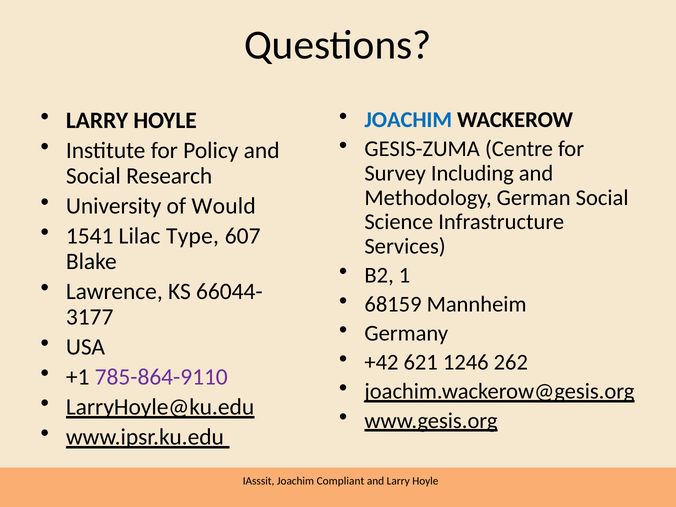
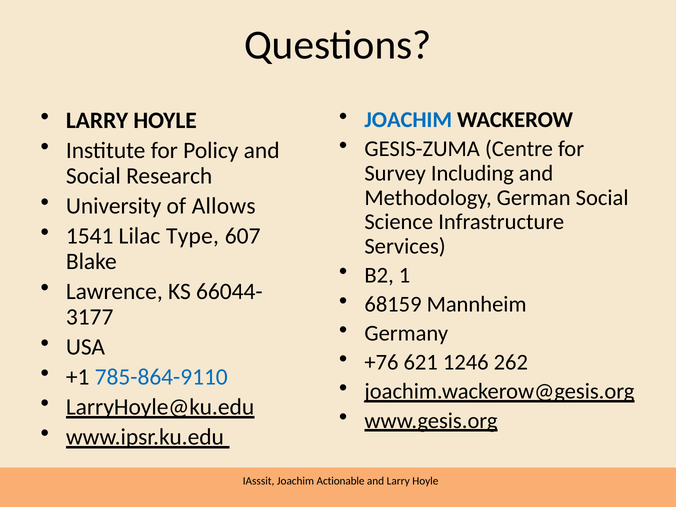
Would: Would -> Allows (224, 206)
+42: +42 -> +76 (381, 362)
785-864-9110 colour: purple -> blue (161, 377)
Compliant: Compliant -> Actionable (341, 481)
